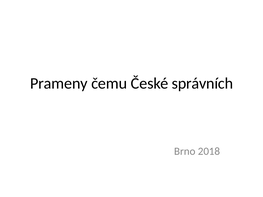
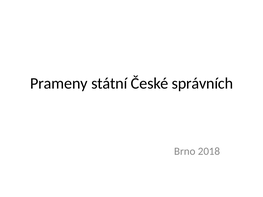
čemu: čemu -> státní (109, 84)
